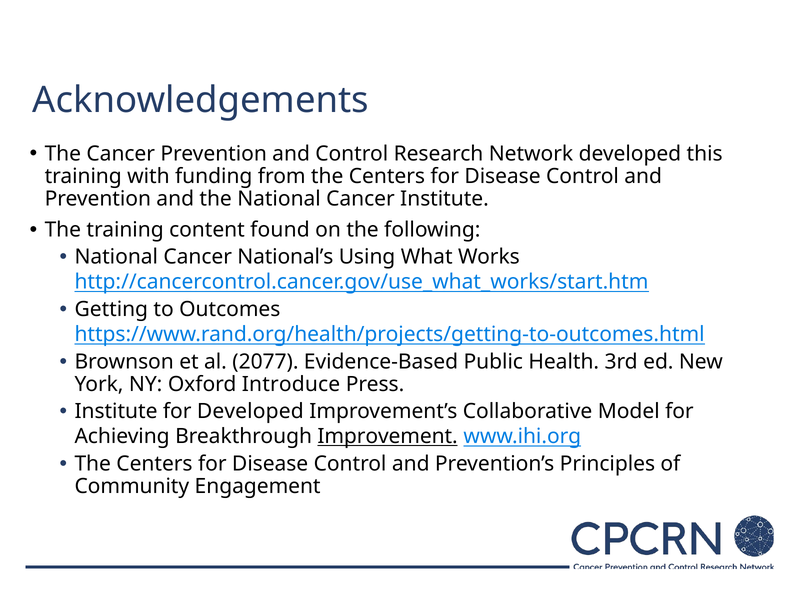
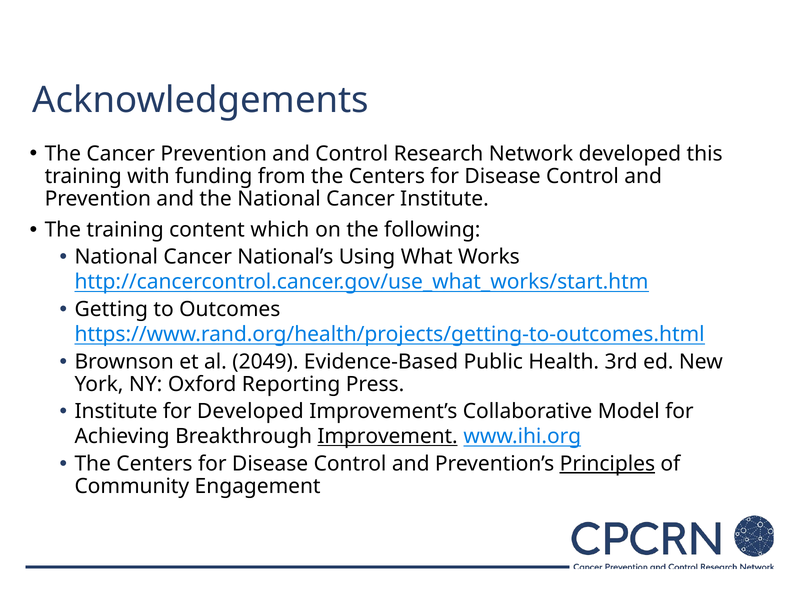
found: found -> which (280, 230)
2077: 2077 -> 2049 (265, 362)
Introduce: Introduce -> Reporting (291, 385)
Principles underline: none -> present (607, 464)
